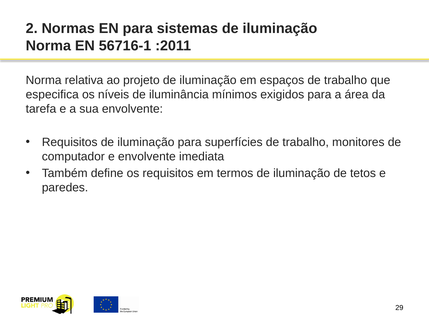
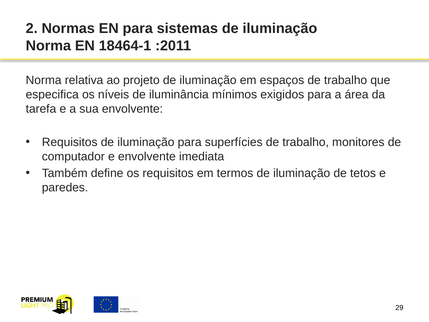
56716-1: 56716-1 -> 18464-1 (125, 46)
